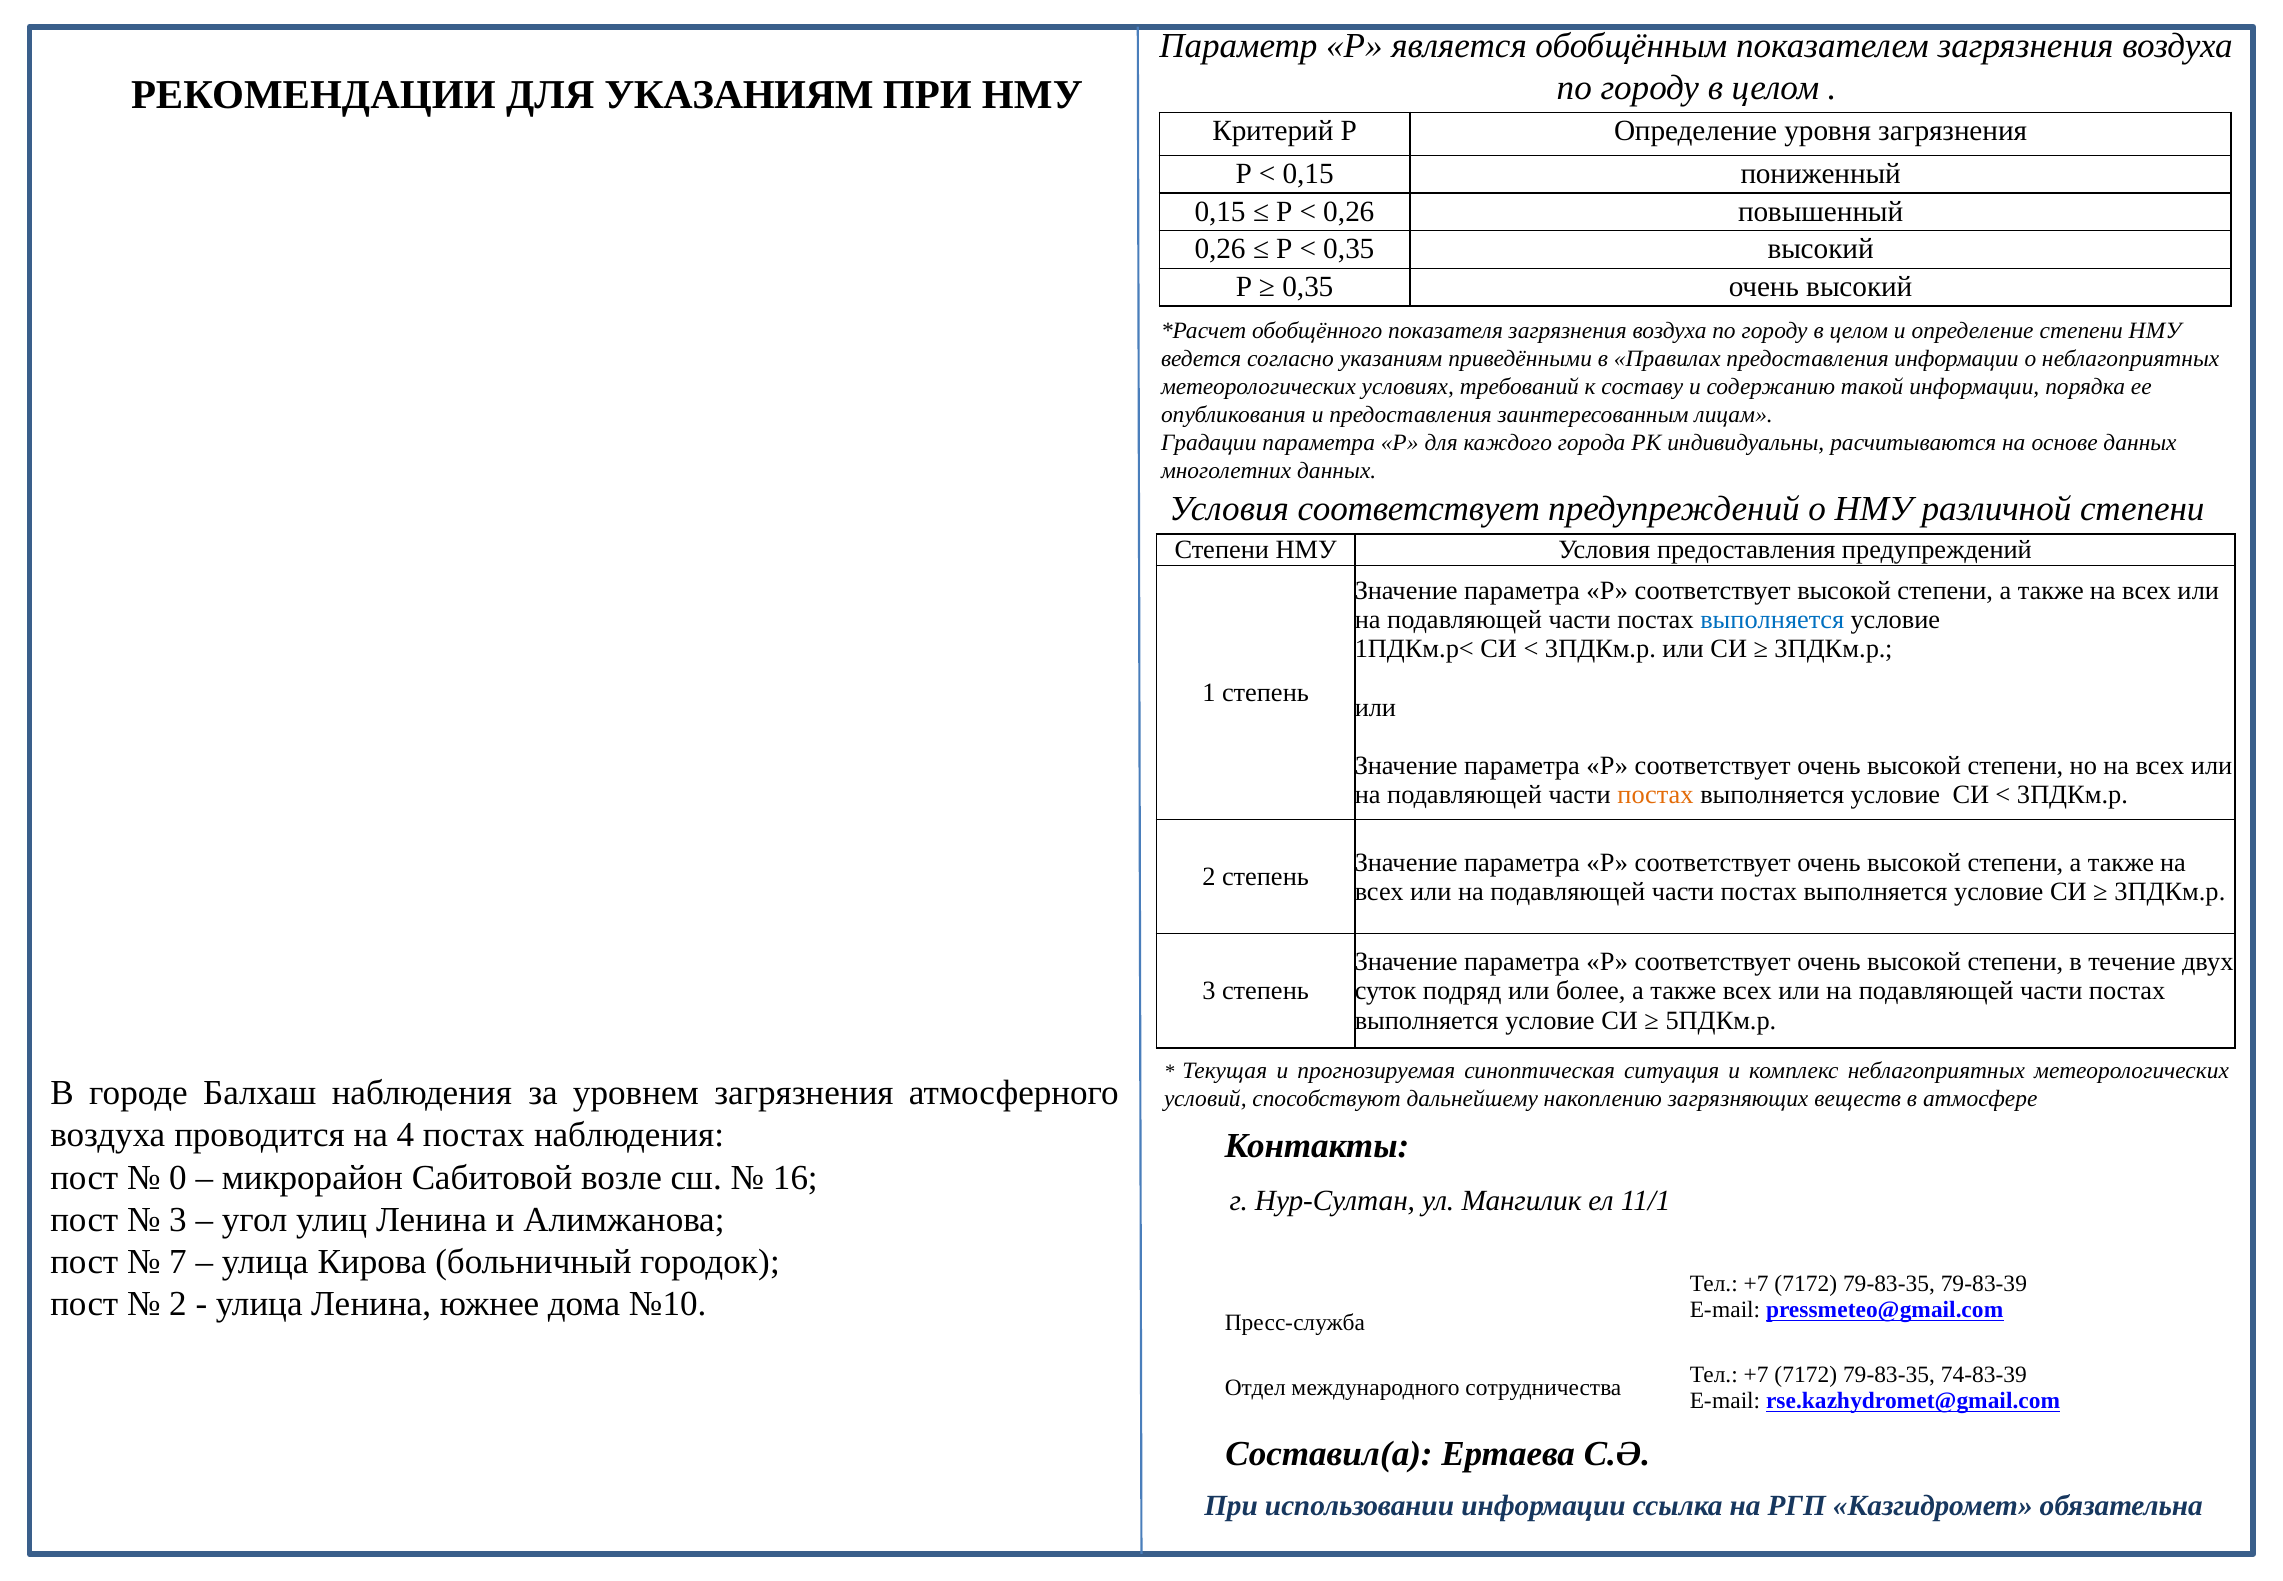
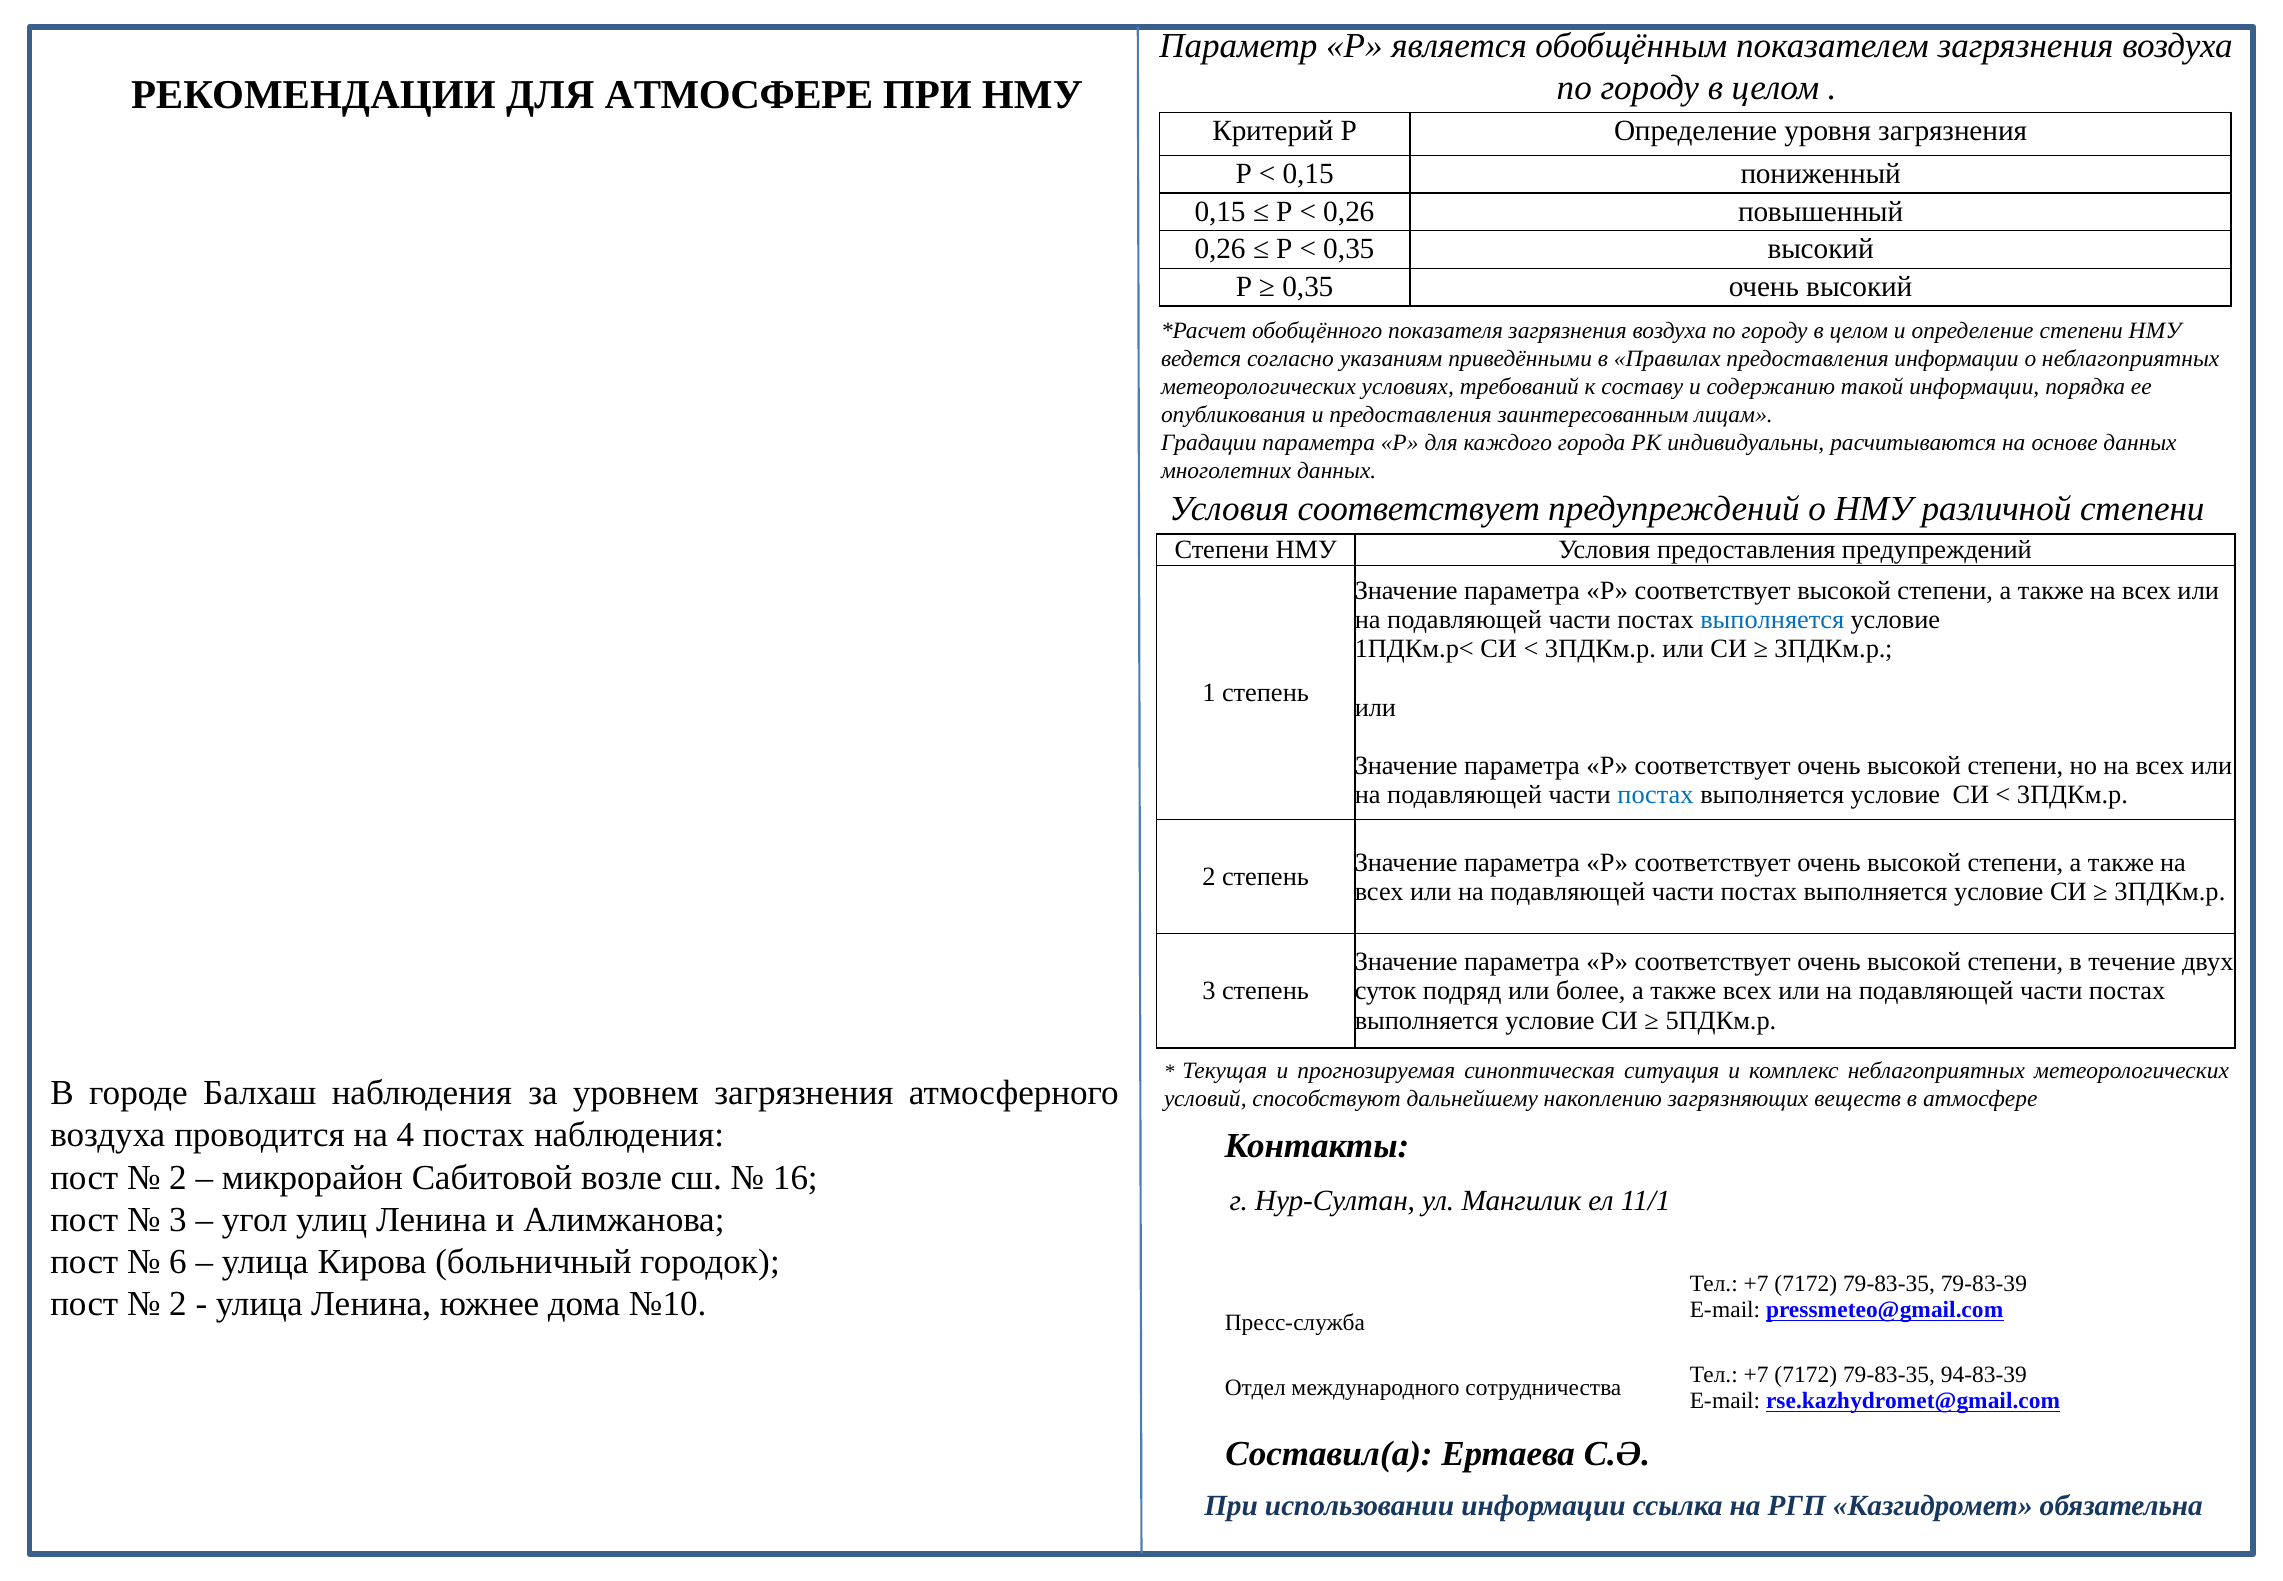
ДЛЯ УКАЗАНИЯМ: УКАЗАНИЯМ -> АТМОСФЕРЕ (739, 95)
постах colour: orange -> blue (1655, 795)
0: 0 -> 2 (178, 1177)
7: 7 -> 6 (178, 1261)
74-83-39: 74-83-39 -> 94-83-39 (1984, 1375)
